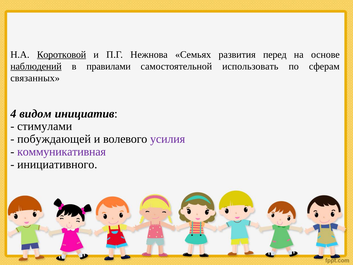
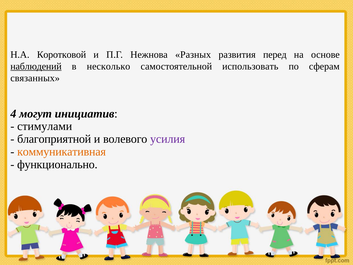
Коротковой underline: present -> none (62, 55)
Семьях: Семьях -> Разных (193, 55)
правилами: правилами -> несколько (109, 66)
видом: видом -> могут (36, 114)
побуждающей: побуждающей -> благоприятной (54, 139)
коммуникативная colour: purple -> orange (62, 152)
инициативного: инициативного -> функционально (57, 164)
